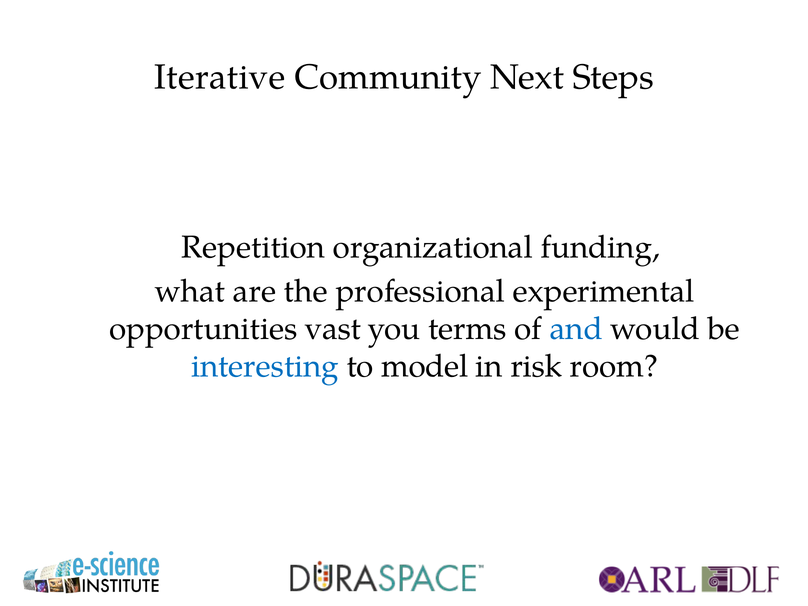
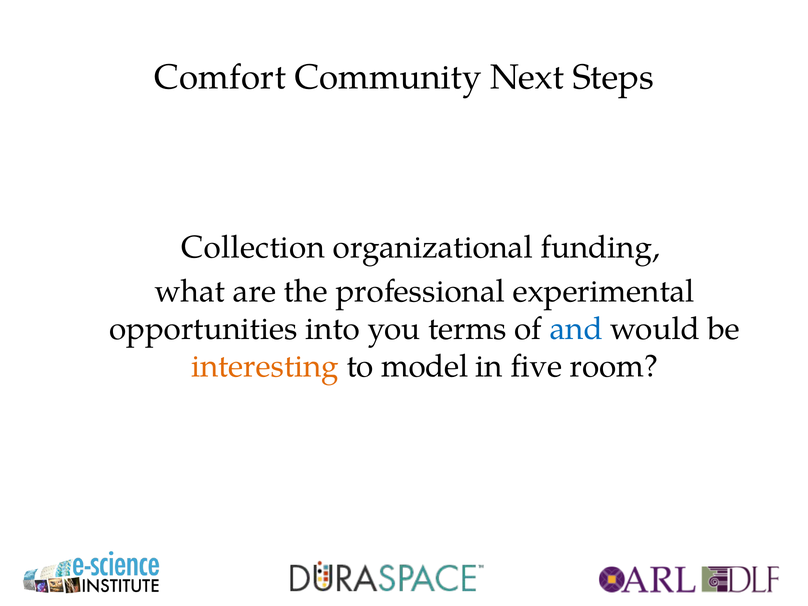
Iterative: Iterative -> Comfort (220, 77)
Repetition: Repetition -> Collection (253, 247)
vast: vast -> into (333, 329)
interesting colour: blue -> orange (265, 366)
risk: risk -> five (536, 366)
